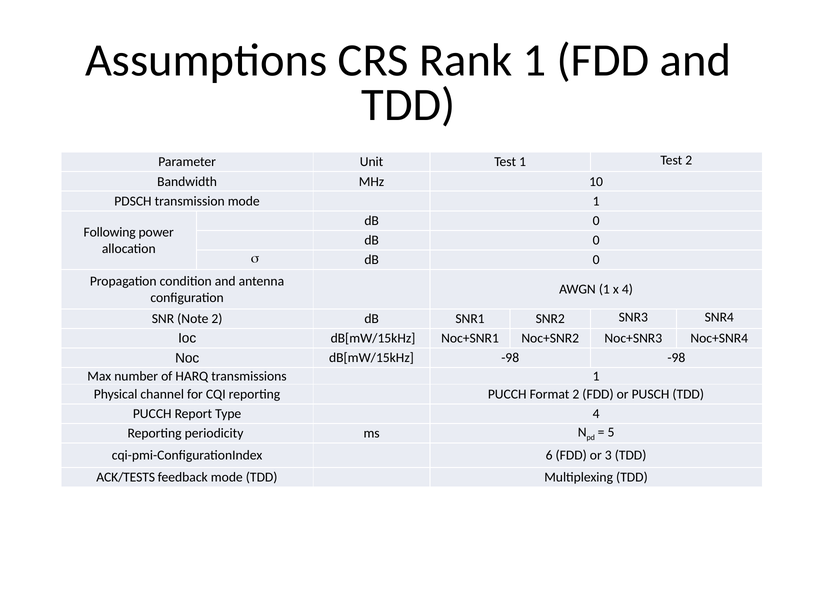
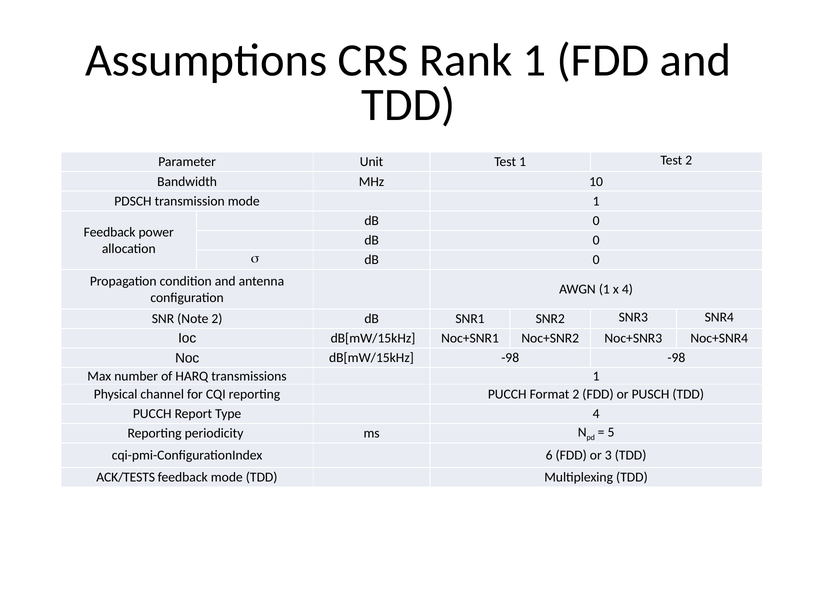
Following: Following -> Feedback (110, 232)
